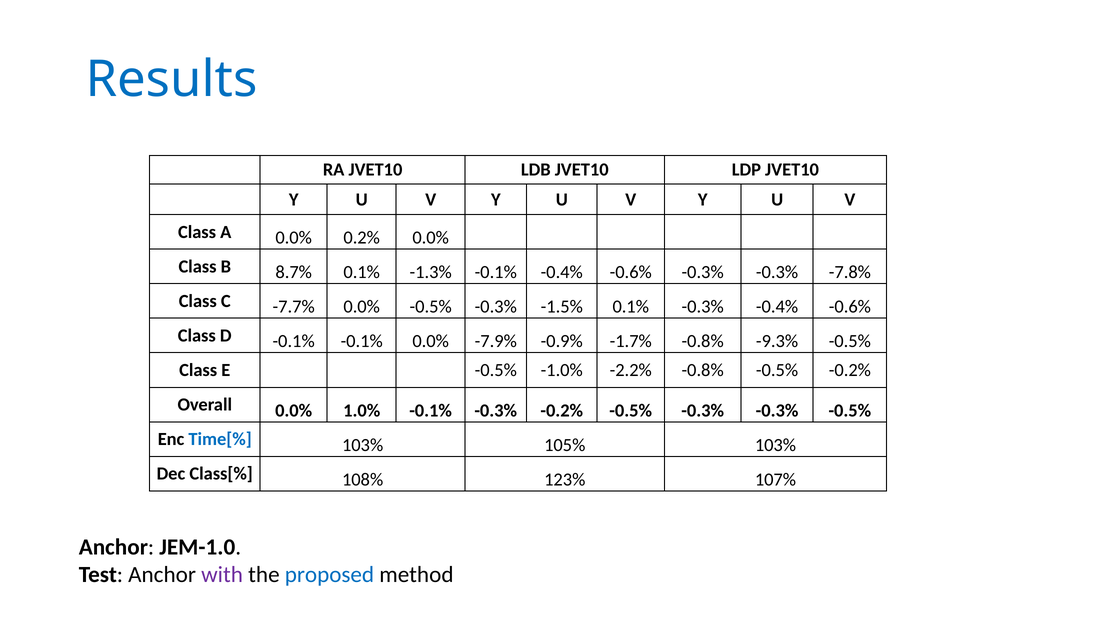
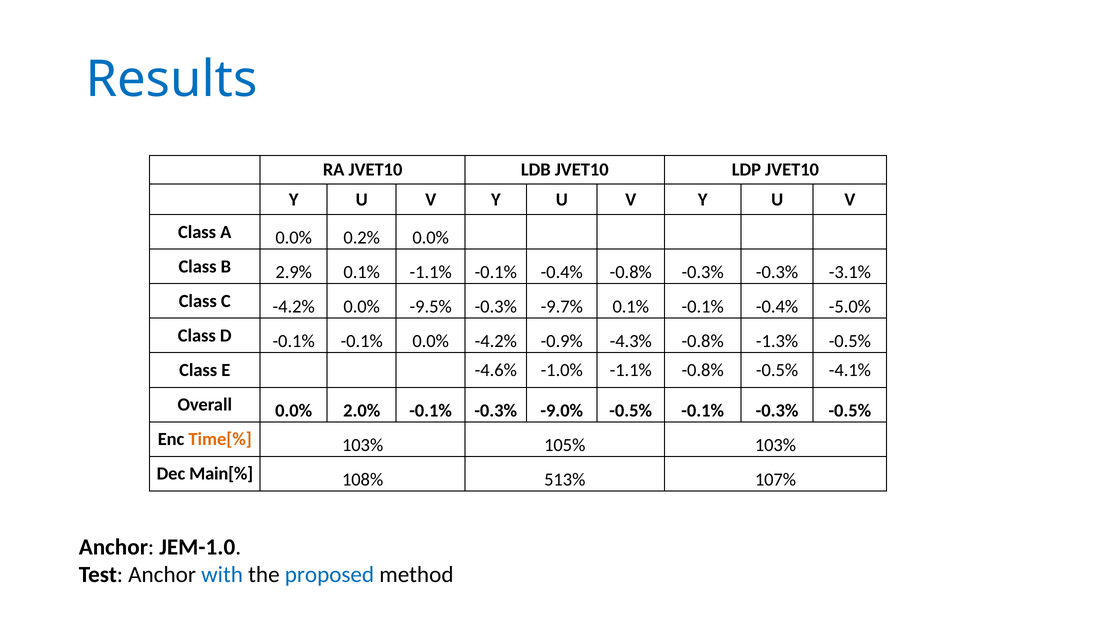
8.7%: 8.7% -> 2.9% (294, 272)
0.1% -1.3%: -1.3% -> -1.1% (431, 272)
-0.1% -0.4% -0.6%: -0.6% -> -0.8% (631, 272)
-7.8%: -7.8% -> -3.1% (850, 272)
C -7.7%: -7.7% -> -4.2% (294, 307)
0.0% -0.5%: -0.5% -> -9.5% (431, 307)
-1.5%: -1.5% -> -9.7% (562, 307)
0.1% -0.3%: -0.3% -> -0.1% (703, 307)
-0.6%: -0.6% -> -5.0% (850, 307)
0.0% -7.9%: -7.9% -> -4.2% (496, 342)
-1.7%: -1.7% -> -4.3% (631, 342)
-9.3%: -9.3% -> -1.3% (777, 342)
E -0.5%: -0.5% -> -4.6% (496, 370)
-1.0% -2.2%: -2.2% -> -1.1% (631, 370)
-0.5% -0.2%: -0.2% -> -4.1% (850, 370)
1.0%: 1.0% -> 2.0% (362, 411)
-0.3% -0.2%: -0.2% -> -9.0% (562, 411)
-0.3%: -0.3% -> -0.1% (703, 411)
Time[% colour: blue -> orange (220, 440)
Class[%: Class[% -> Main[% (221, 474)
123%: 123% -> 513% (565, 480)
with colour: purple -> blue (222, 575)
